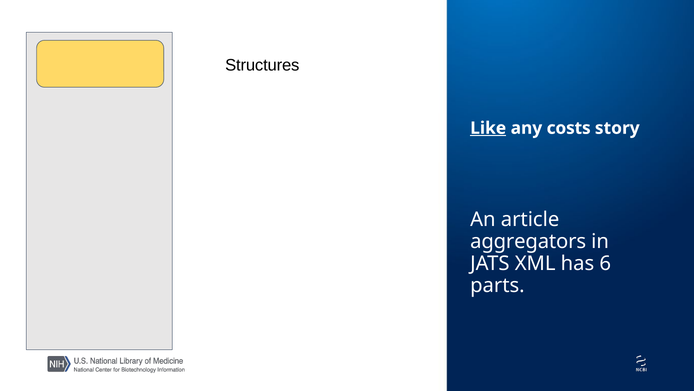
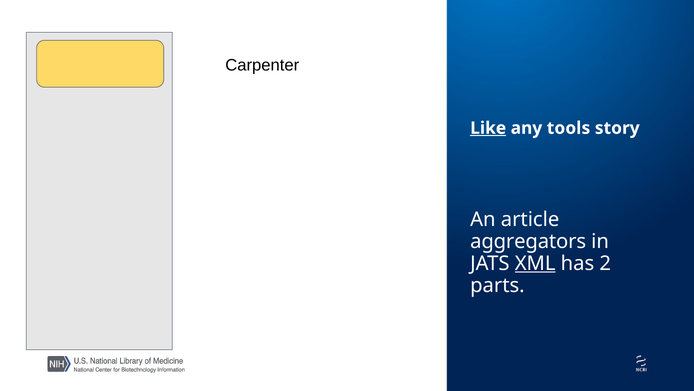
Structures: Structures -> Carpenter (262, 65)
costs: costs -> tools (569, 128)
XML underline: none -> present (535, 263)
6: 6 -> 2 (605, 263)
